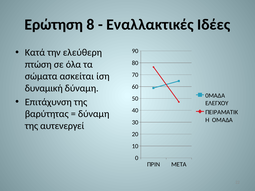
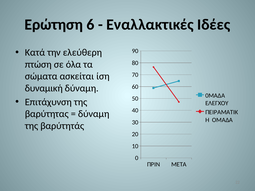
8: 8 -> 6 (91, 25)
αυτενεργεί: αυτενεργεί -> βαρύτητάς (62, 126)
